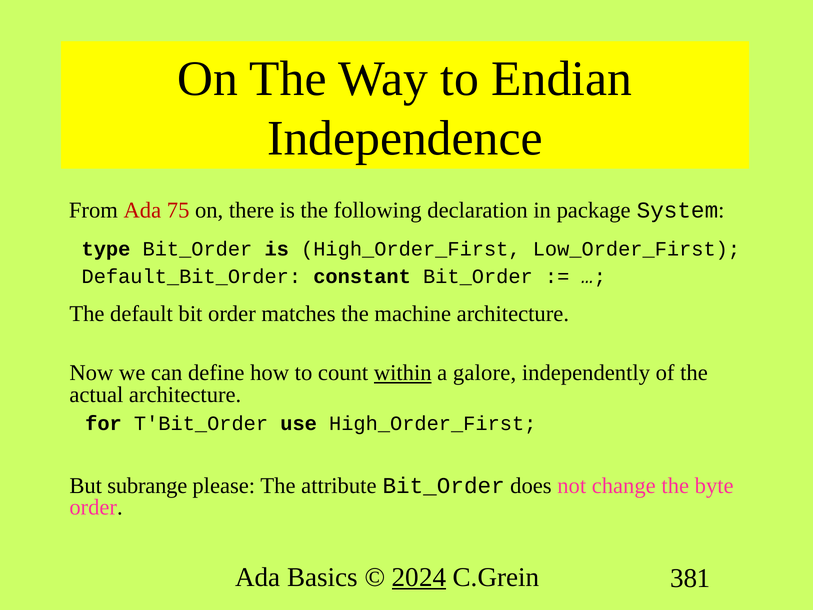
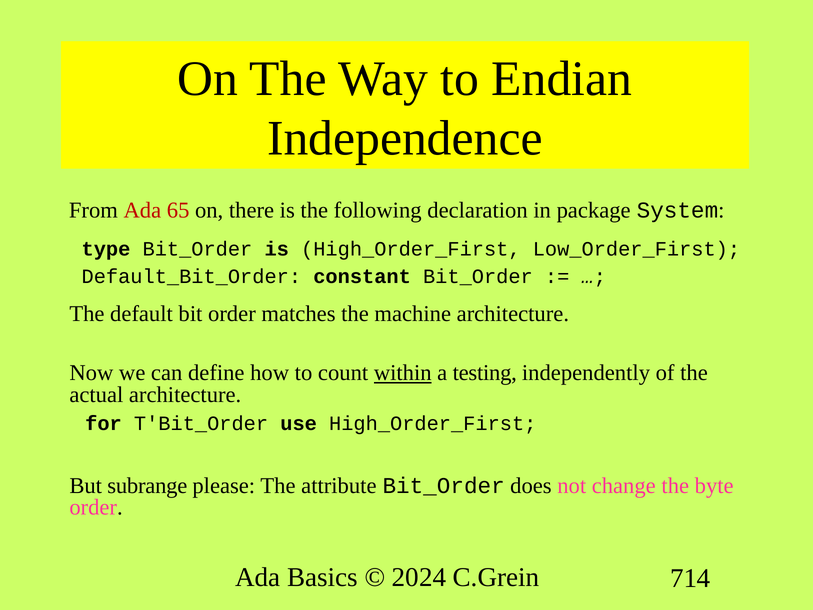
75: 75 -> 65 (178, 210)
galore: galore -> testing (485, 373)
2024 underline: present -> none (419, 577)
381: 381 -> 714 (690, 578)
